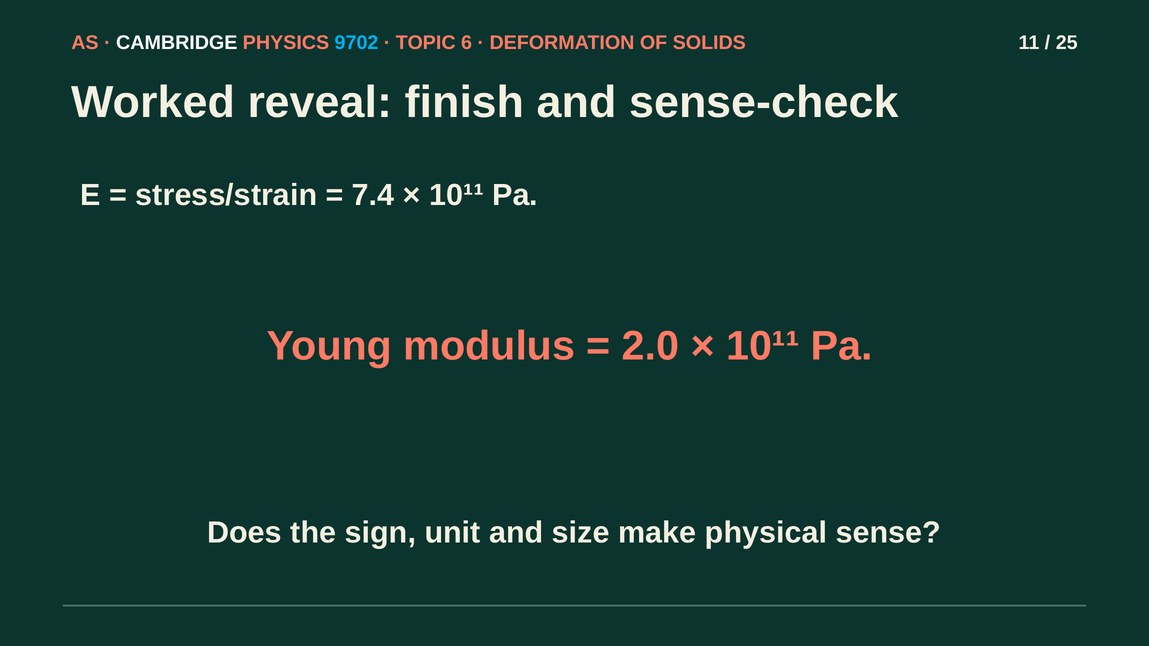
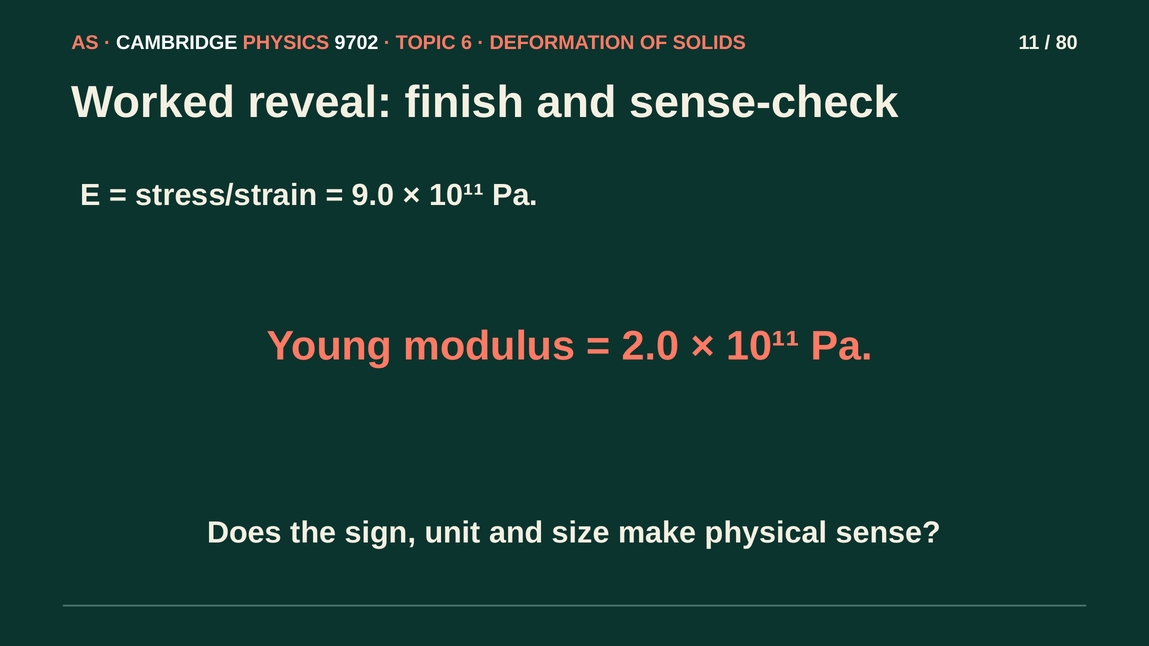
9702 colour: light blue -> white (357, 43)
25: 25 -> 80 (1067, 43)
7.4: 7.4 -> 9.0 (373, 195)
